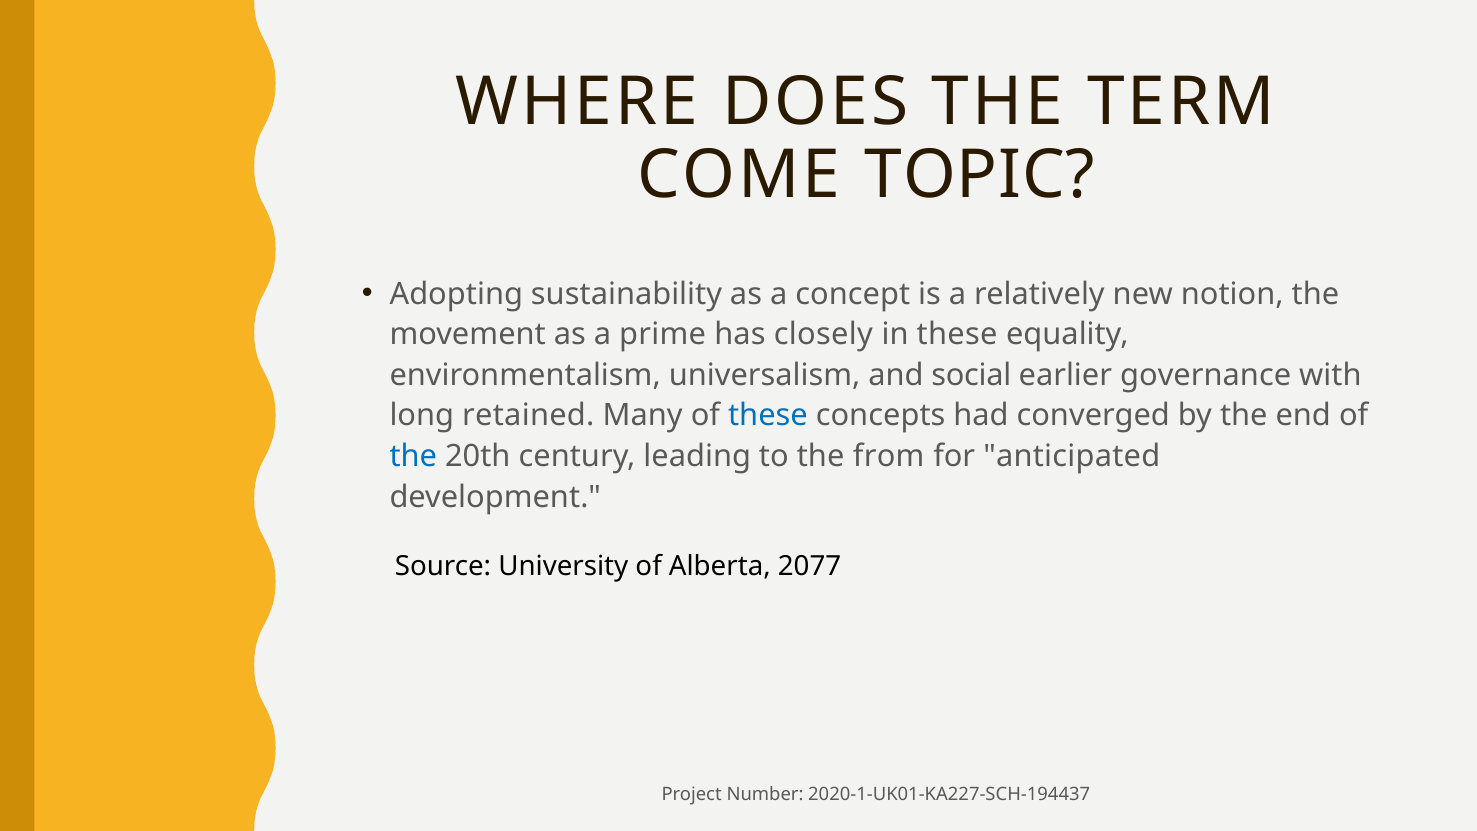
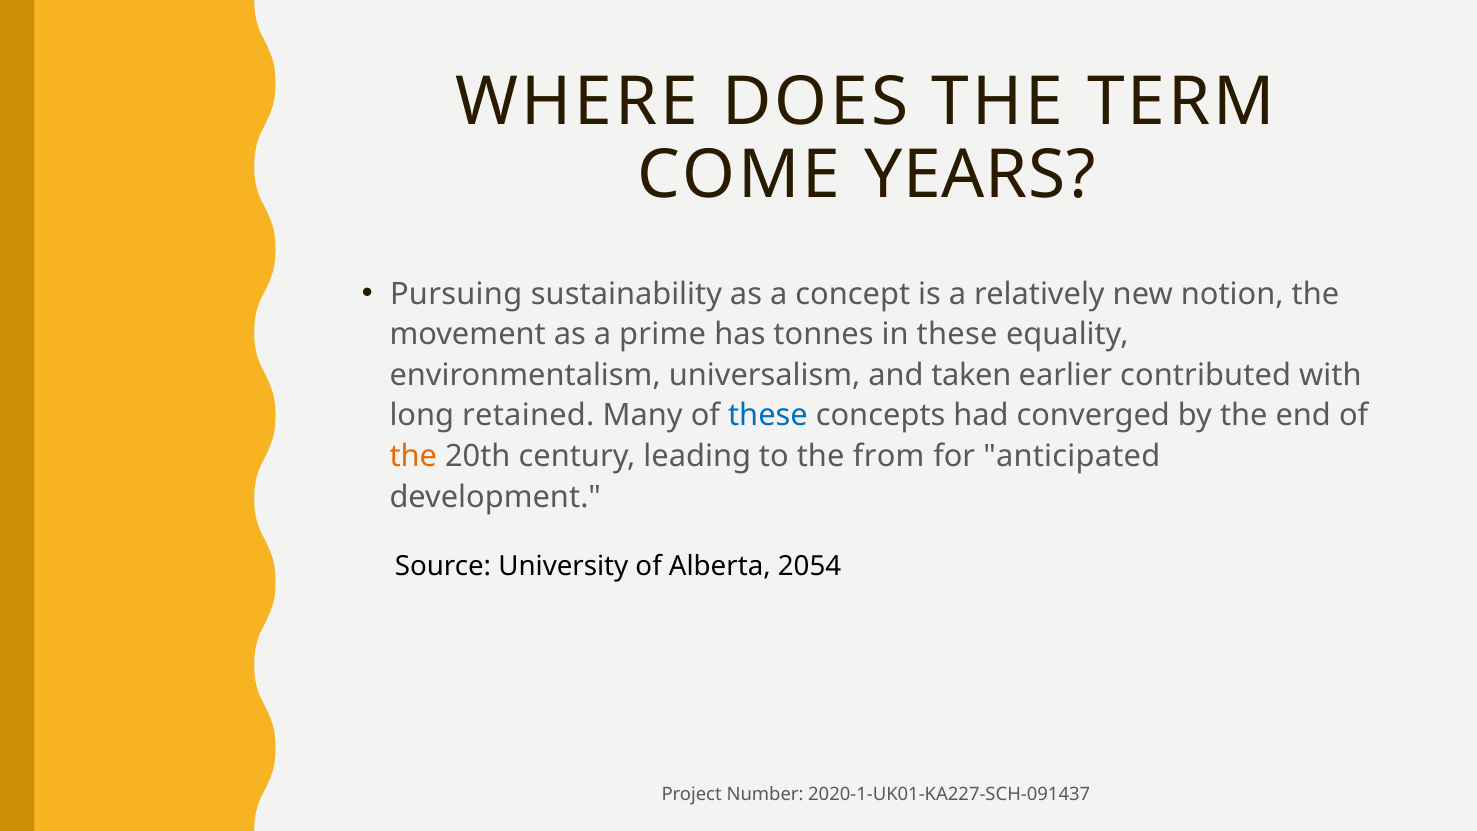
TOPIC: TOPIC -> YEARS (980, 175)
Adopting: Adopting -> Pursuing (456, 294)
closely: closely -> tonnes (824, 334)
social: social -> taken (971, 375)
governance: governance -> contributed (1206, 375)
the colour: blue -> orange (413, 456)
2077: 2077 -> 2054 (810, 566)
2020-1-UK01-KA227-SCH-194437: 2020-1-UK01-KA227-SCH-194437 -> 2020-1-UK01-KA227-SCH-091437 (949, 795)
